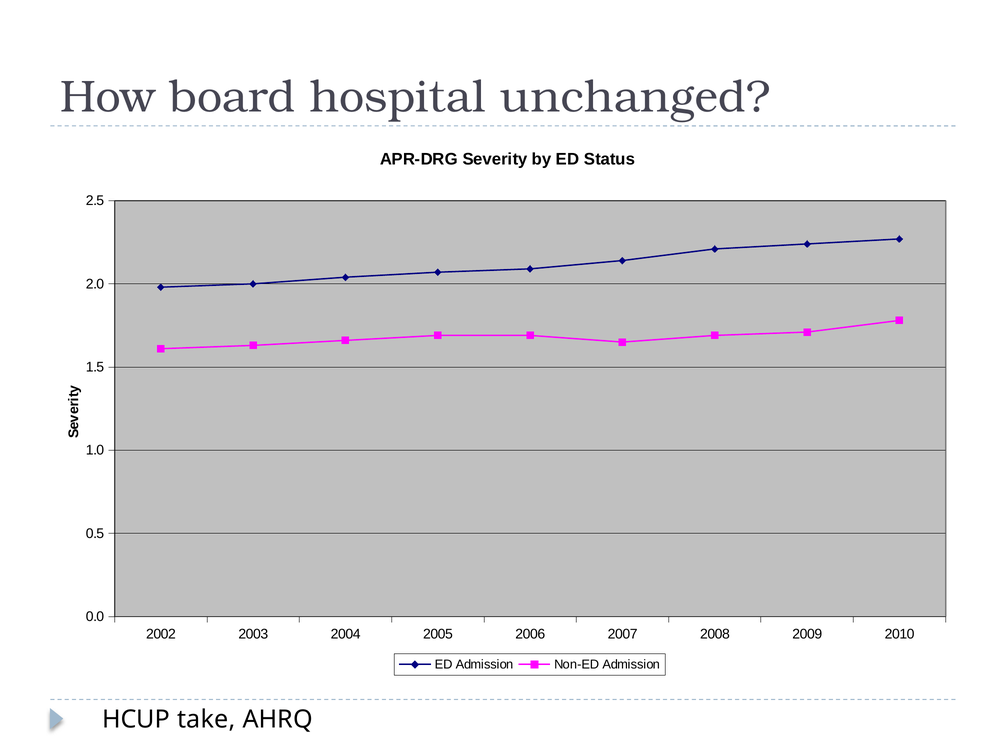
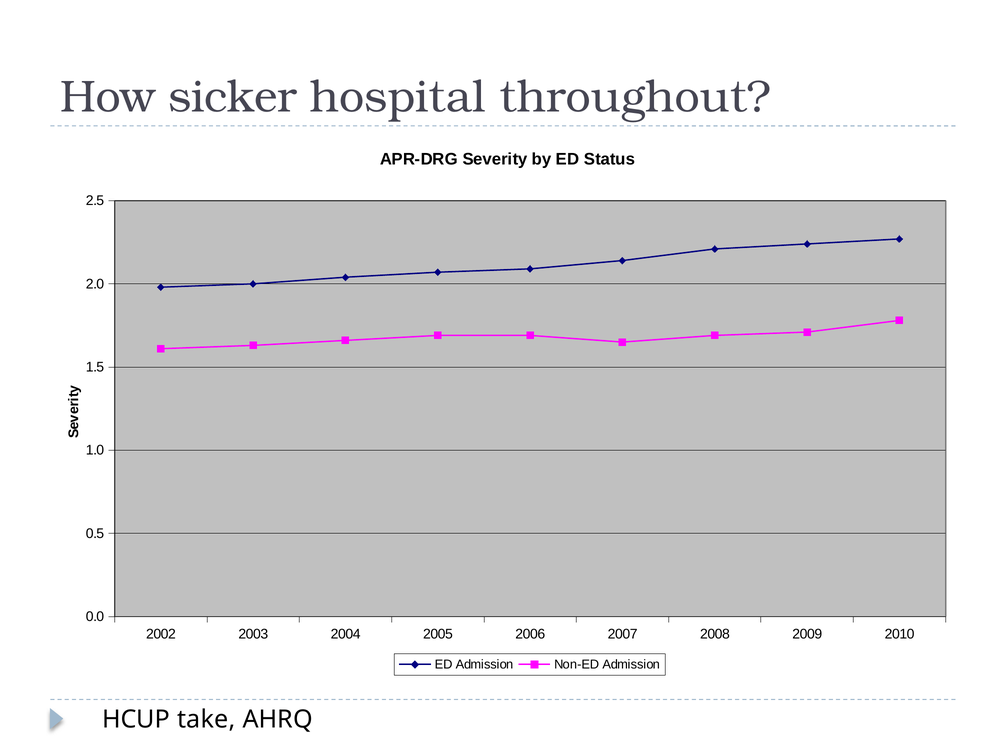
board: board -> sicker (233, 97)
unchanged: unchanged -> throughout (636, 97)
